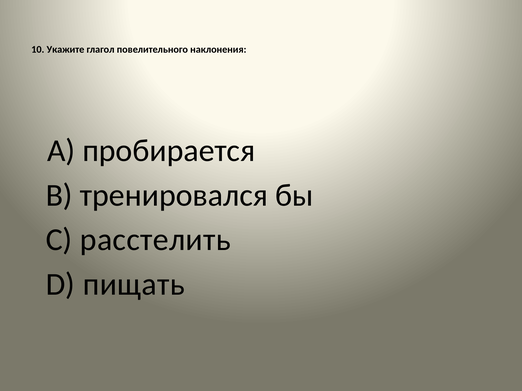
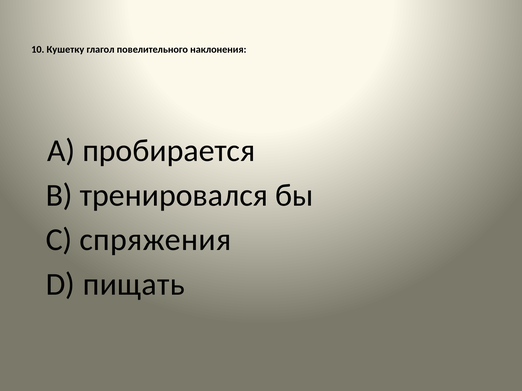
Укажите: Укажите -> Кушетку (65, 49)
расстелить: расстелить -> спряжения (155, 240)
